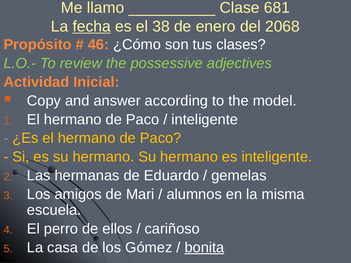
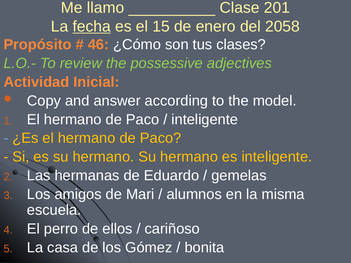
681: 681 -> 201 (277, 8)
38: 38 -> 15 (161, 26)
2068: 2068 -> 2058 (282, 26)
bonita underline: present -> none (204, 248)
